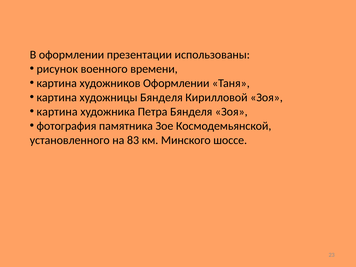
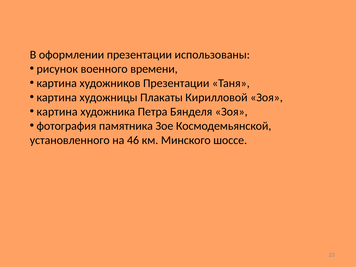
художников Оформлении: Оформлении -> Презентации (176, 83)
художницы Бянделя: Бянделя -> Плакаты (161, 97)
83: 83 -> 46 (133, 140)
